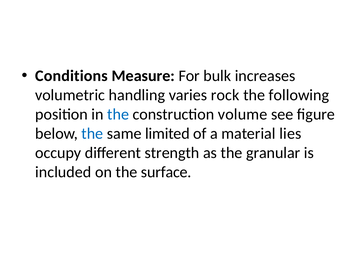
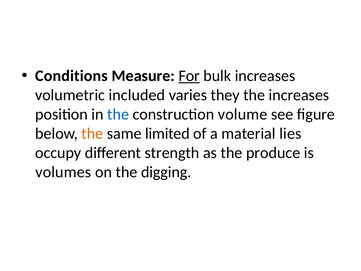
For underline: none -> present (189, 76)
handling: handling -> included (137, 95)
rock: rock -> they (225, 95)
the following: following -> increases (299, 95)
the colour: blue -> orange (92, 134)
granular: granular -> produce (273, 153)
included: included -> volumes (63, 172)
surface: surface -> digging (166, 172)
